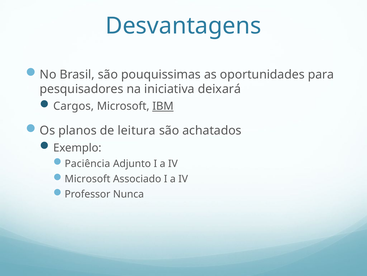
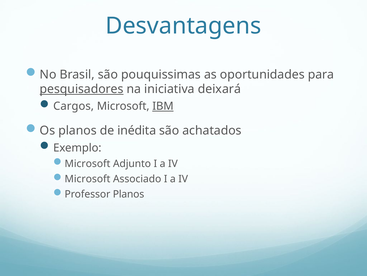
pesquisadores underline: none -> present (82, 89)
leitura: leitura -> inédita (137, 130)
Paciência: Paciência -> Microsoft (87, 163)
Professor Nunca: Nunca -> Planos (129, 194)
